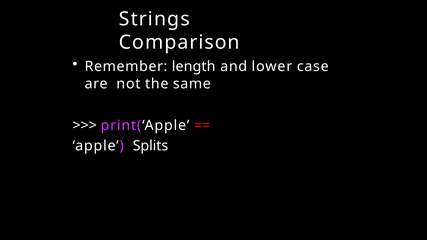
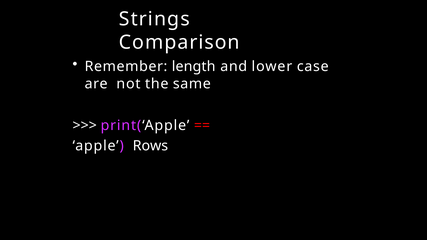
Splits: Splits -> Rows (150, 146)
